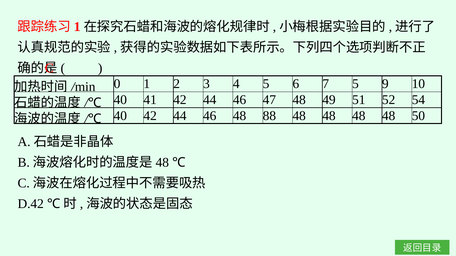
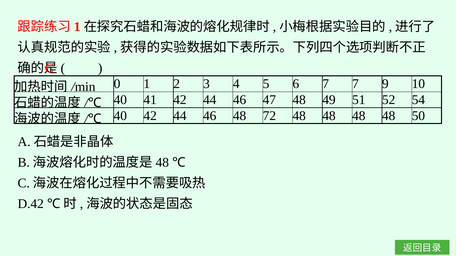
7 5: 5 -> 7 (355, 84)
88: 88 -> 72 (269, 116)
